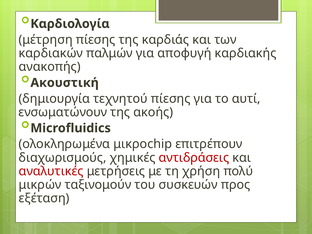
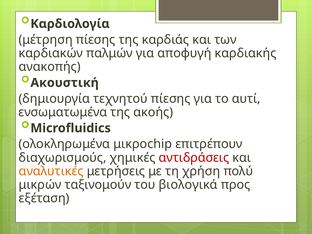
ενσωματώνουν: ενσωματώνουν -> ενσωματωμένα (63, 112)
αναλυτικές colour: red -> orange (51, 171)
συσκευών: συσκευών -> βιολογικά (188, 185)
